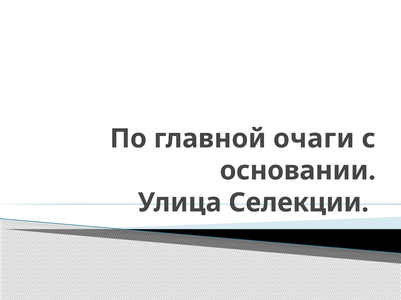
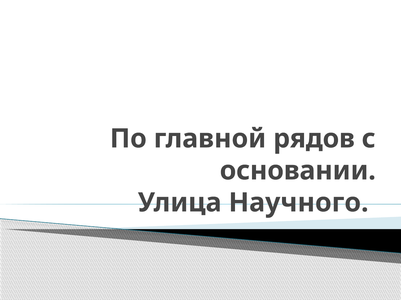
очаги: очаги -> рядов (314, 139)
Селекции: Селекции -> Научного (299, 203)
